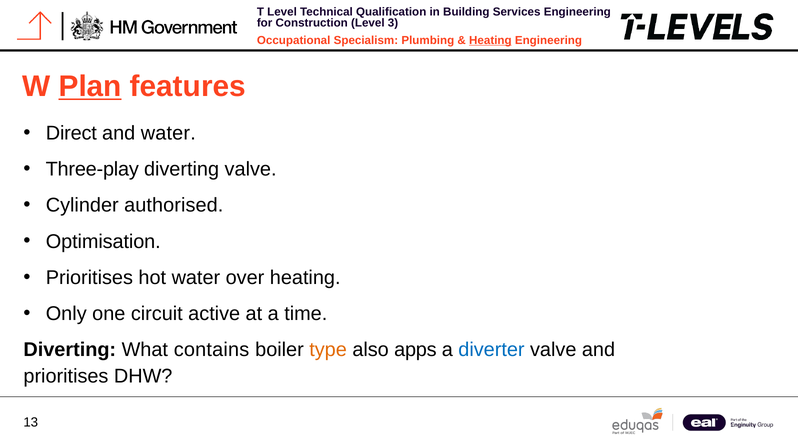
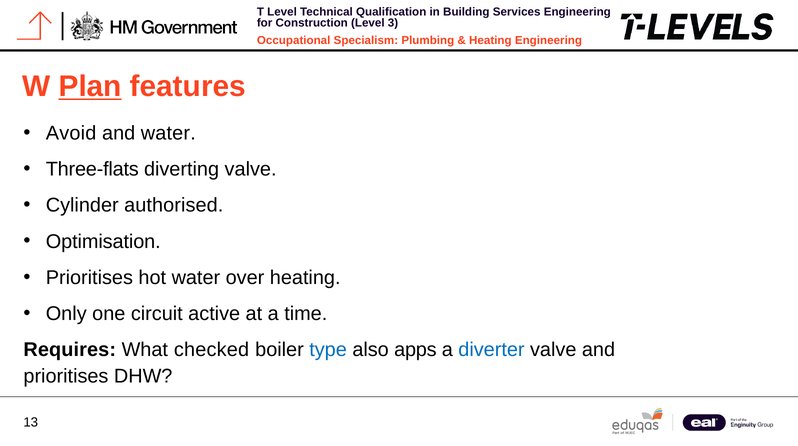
Heating underline: present -> none (490, 40)
Direct: Direct -> Avoid (71, 133)
Three-play: Three-play -> Three-flats (92, 169)
Diverting: Diverting -> Requires (70, 350)
contains: contains -> checked (212, 350)
type colour: orange -> blue (328, 350)
